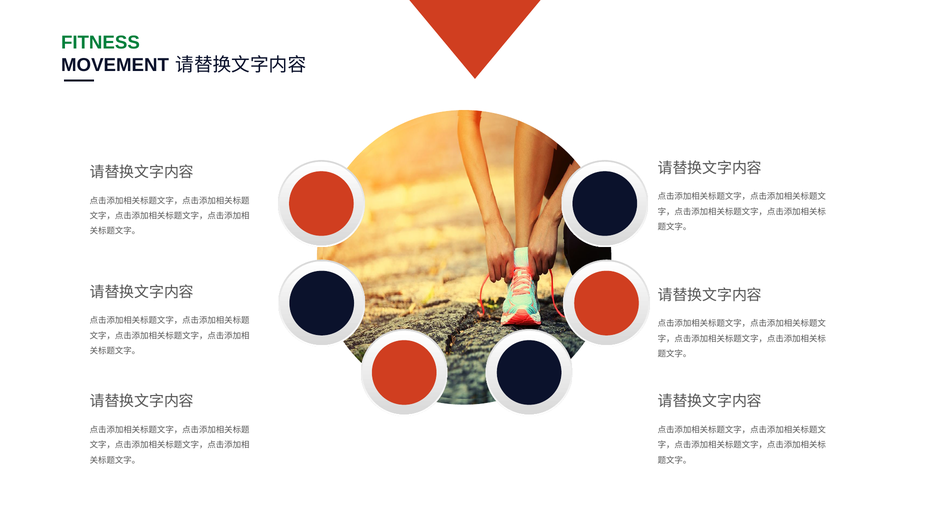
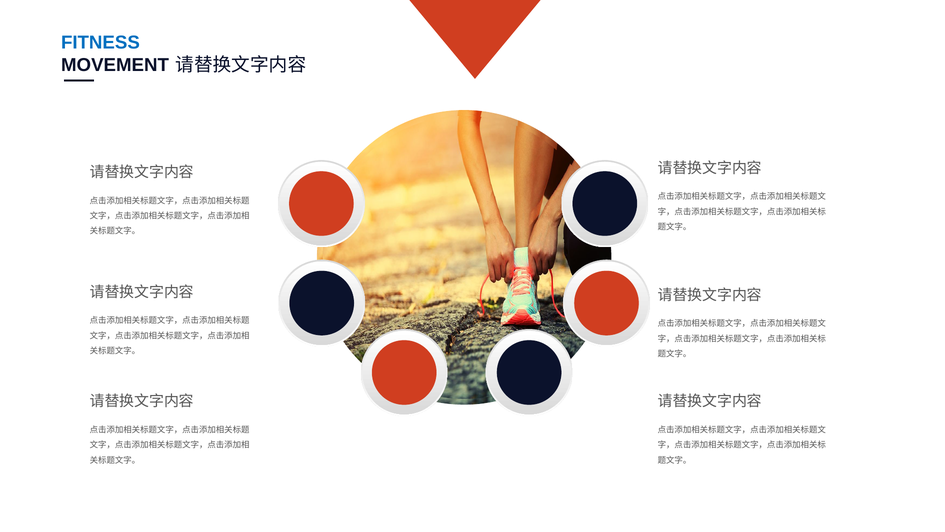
FITNESS colour: green -> blue (100, 42)
